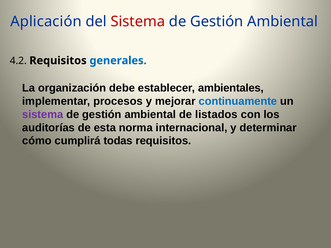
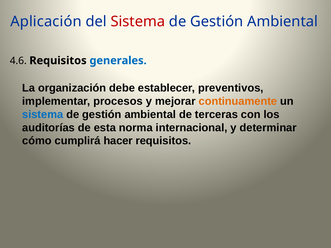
4.2: 4.2 -> 4.6 (18, 61)
ambientales: ambientales -> preventivos (231, 88)
continuamente colour: blue -> orange (238, 101)
sistema colour: purple -> blue (43, 115)
listados: listados -> terceras (216, 115)
todas: todas -> hacer (118, 141)
